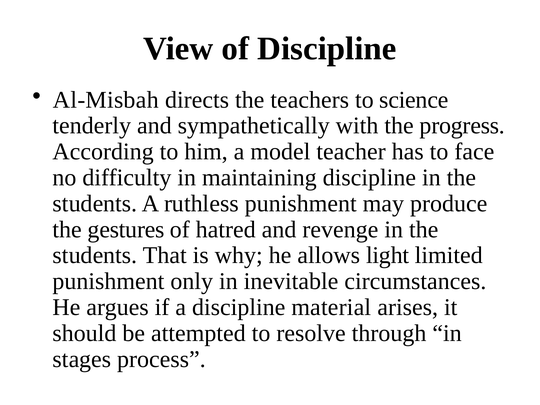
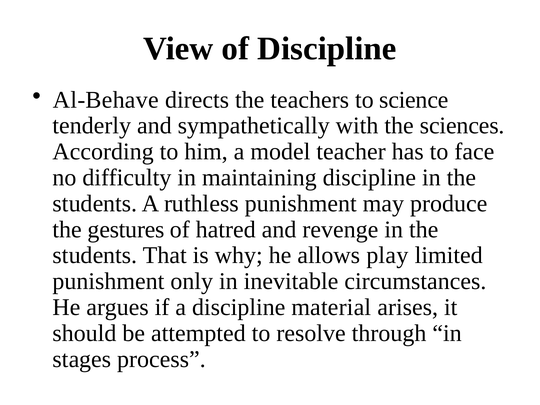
Al-Misbah: Al-Misbah -> Al-Behave (106, 100)
progress: progress -> sciences (462, 126)
light: light -> play (387, 255)
